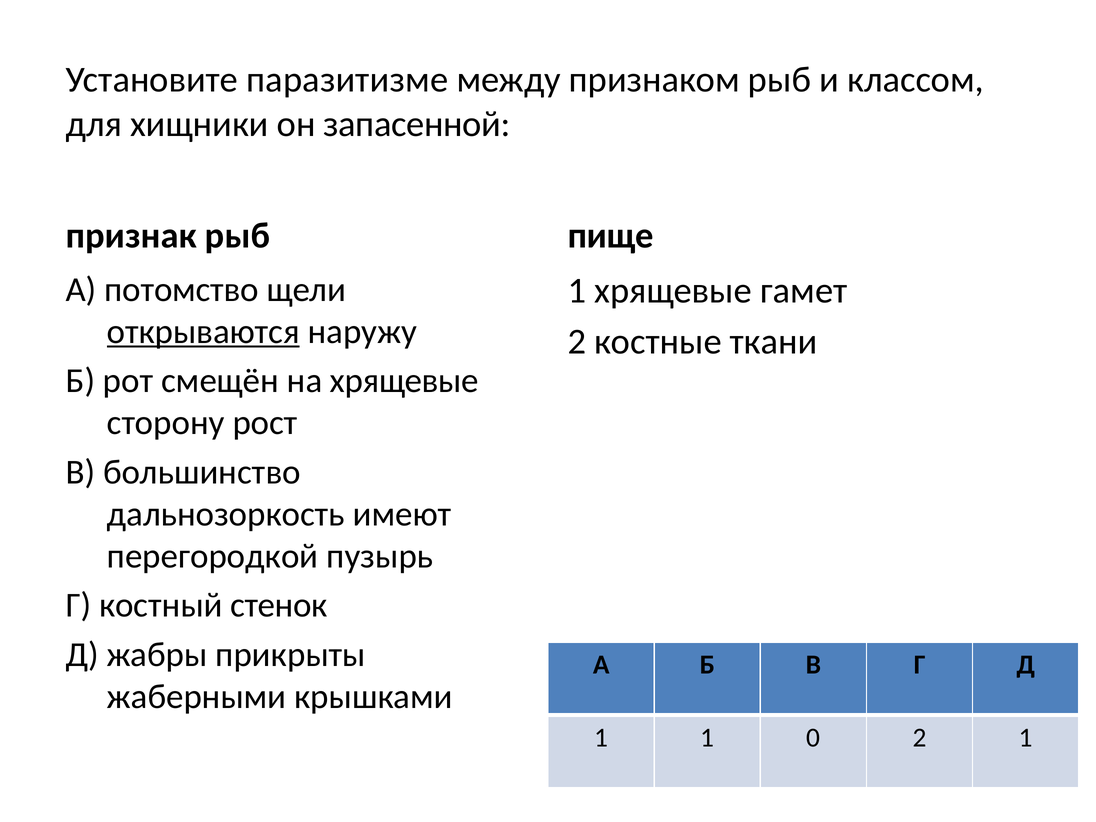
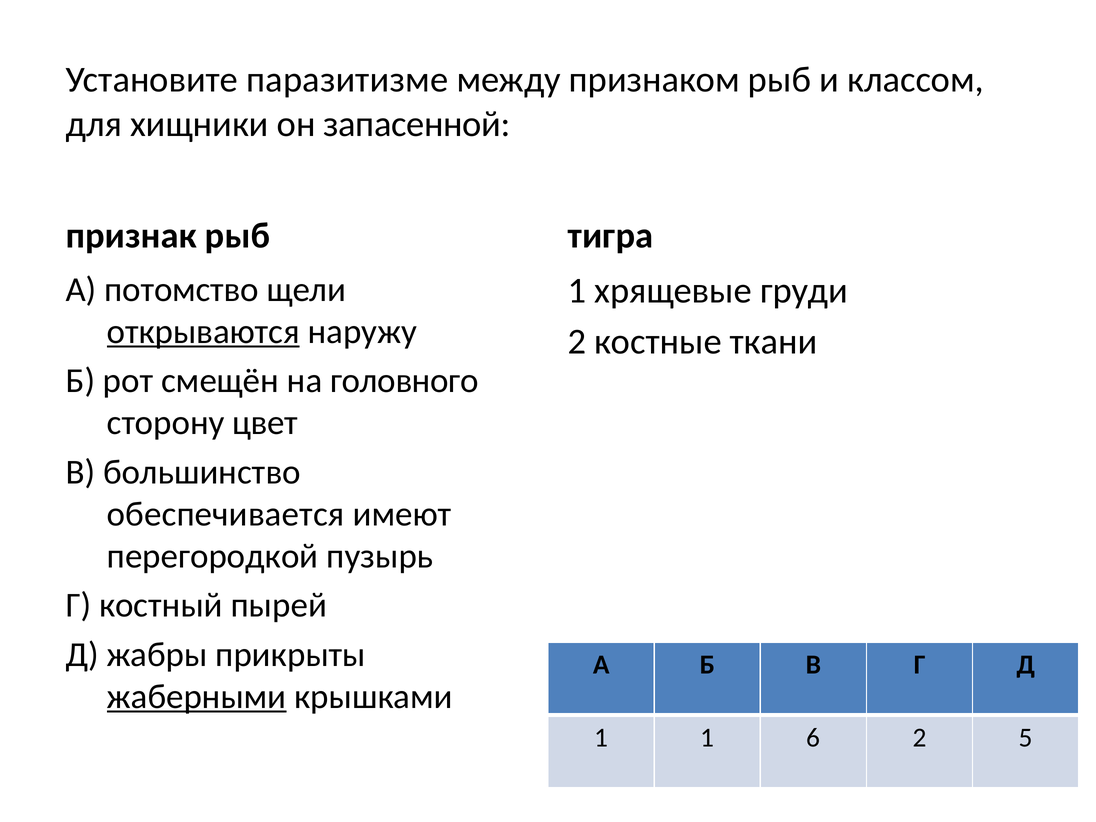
пище: пище -> тигра (610, 236)
гамет: гамет -> груди (804, 291)
на хрящевые: хрящевые -> головного (404, 381)
рост: рост -> цвет (265, 423)
дальнозоркость: дальнозоркость -> обеспечивается (226, 514)
стенок: стенок -> пырей (279, 605)
жаберными underline: none -> present (197, 697)
0: 0 -> 6 (813, 737)
2 1: 1 -> 5 (1026, 737)
